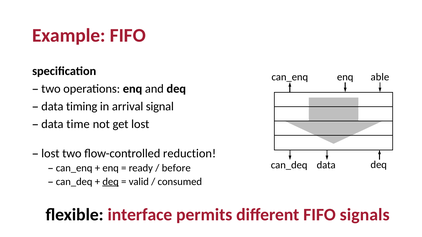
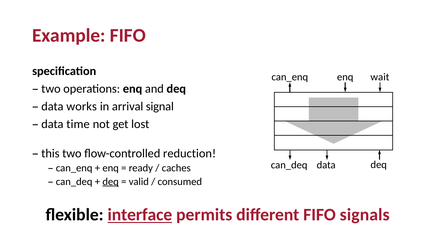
able: able -> wait (380, 77)
timing: timing -> works (82, 107)
lost: lost -> this (50, 154)
before: before -> caches (176, 168)
interface underline: none -> present (140, 215)
